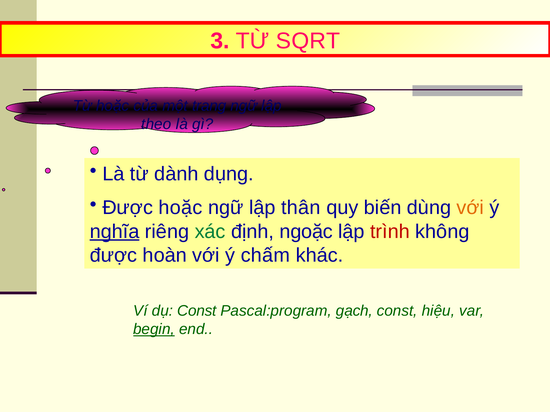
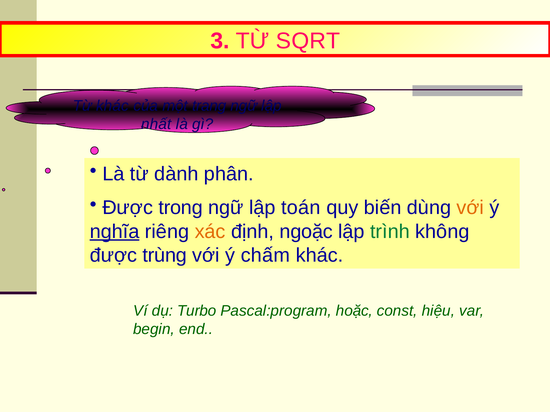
Từ hoặc: hoặc -> khác (113, 106)
theo: theo -> nhất (156, 124)
dụng: dụng -> phân (229, 174)
Được hoặc: hoặc -> trong (181, 208)
thân: thân -> toán (301, 208)
xác colour: green -> orange (210, 232)
trình colour: red -> green (390, 232)
hoàn: hoàn -> trùng (165, 256)
dụ Const: Const -> Turbo (197, 311)
gạch: gạch -> hoặc (354, 311)
begin underline: present -> none (154, 330)
